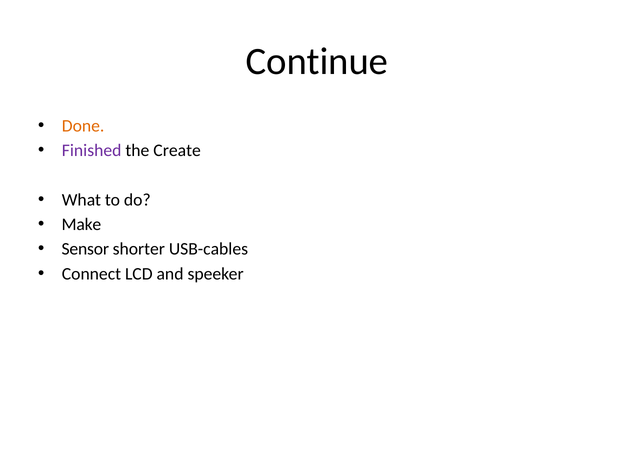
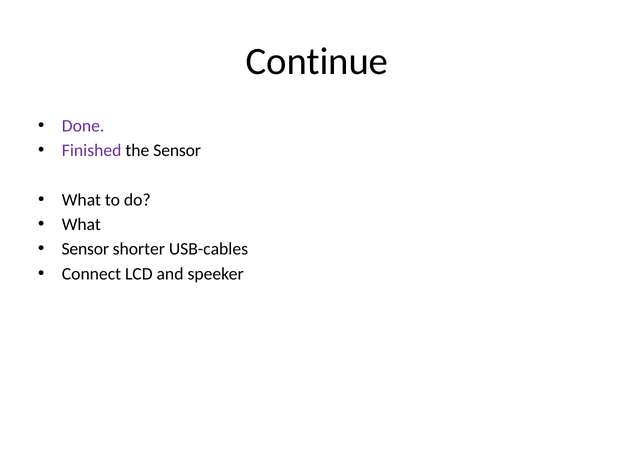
Done colour: orange -> purple (83, 126)
the Create: Create -> Sensor (177, 151)
Make: Make -> What (81, 225)
